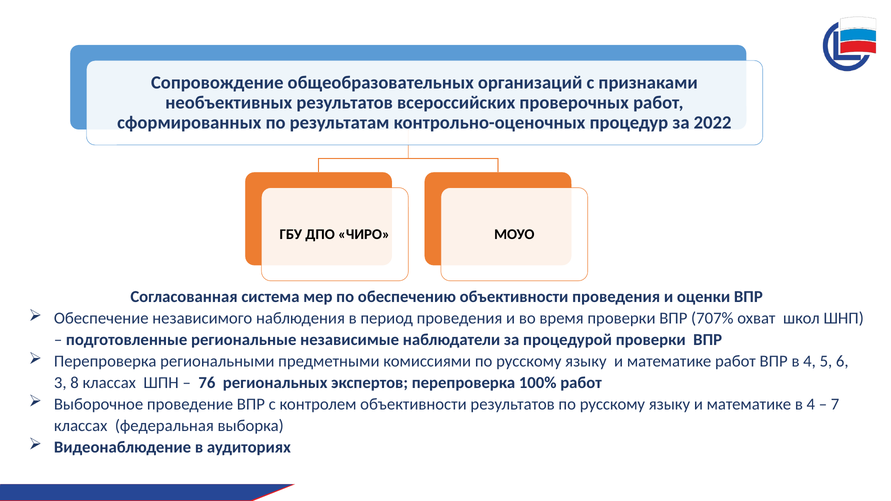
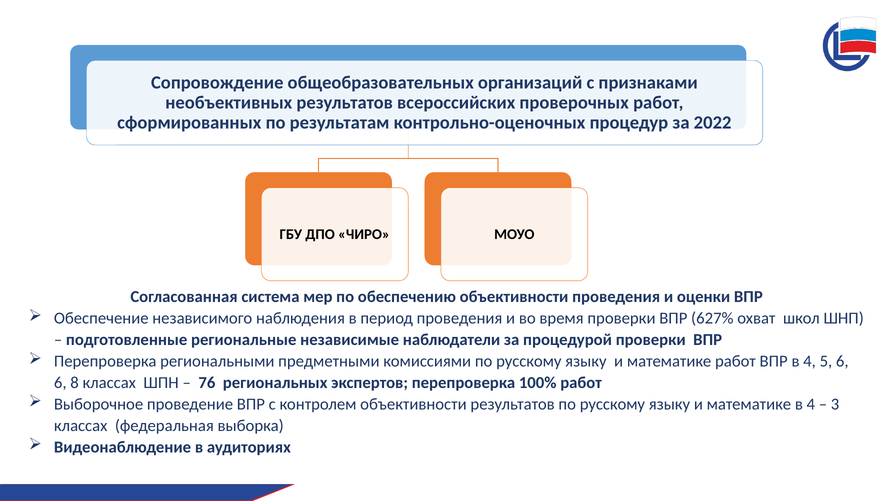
707%: 707% -> 627% (712, 319)
3: 3 -> 6 (60, 383)
7: 7 -> 3 (835, 404)
